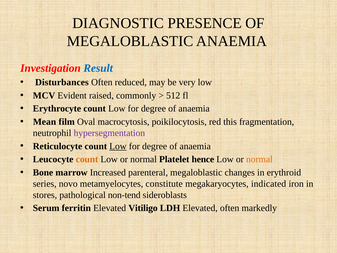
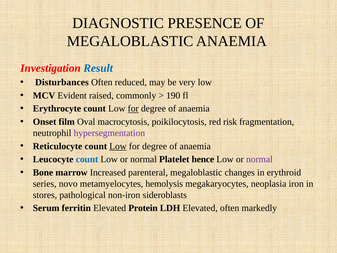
512: 512 -> 190 (173, 95)
for underline: none -> present (133, 109)
Mean: Mean -> Onset (45, 122)
this: this -> risk (230, 122)
count colour: orange -> blue (87, 159)
normal colour: orange -> purple (259, 159)
constitute: constitute -> hemolysis (164, 184)
indicated: indicated -> neoplasia (269, 184)
non-tend: non-tend -> non-iron (124, 195)
Vitiligo: Vitiligo -> Protein (143, 208)
